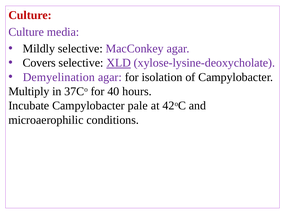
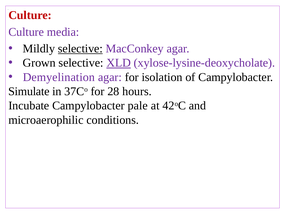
selective underline: none -> present (80, 49)
Covers: Covers -> Grown (39, 63)
Multiply: Multiply -> Simulate (29, 91)
40: 40 -> 28 (113, 91)
